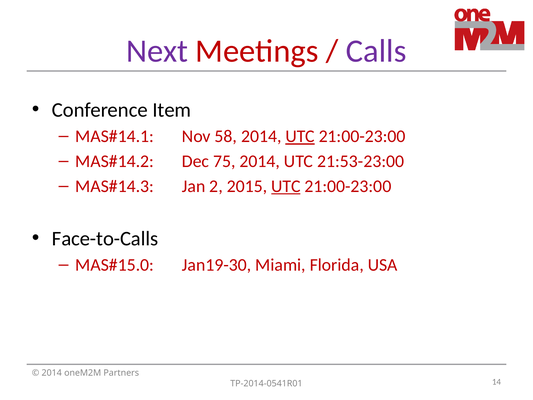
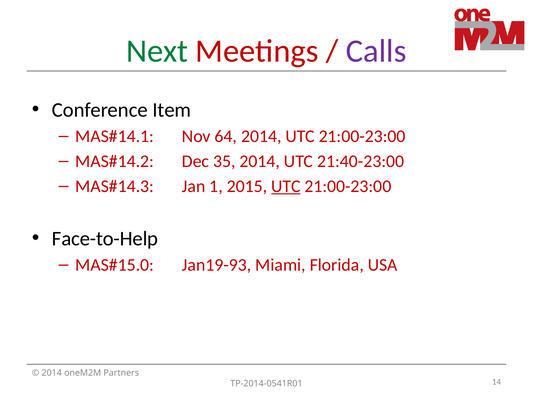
Next colour: purple -> green (157, 51)
58: 58 -> 64 (226, 136)
UTC underline: present -> none (300, 136)
75: 75 -> 35 (224, 161)
21:53-23:00: 21:53-23:00 -> 21:40-23:00 (361, 161)
2: 2 -> 1 (216, 186)
Face-to-Calls: Face-to-Calls -> Face-to-Help (105, 238)
Jan19-30: Jan19-30 -> Jan19-93 (217, 265)
